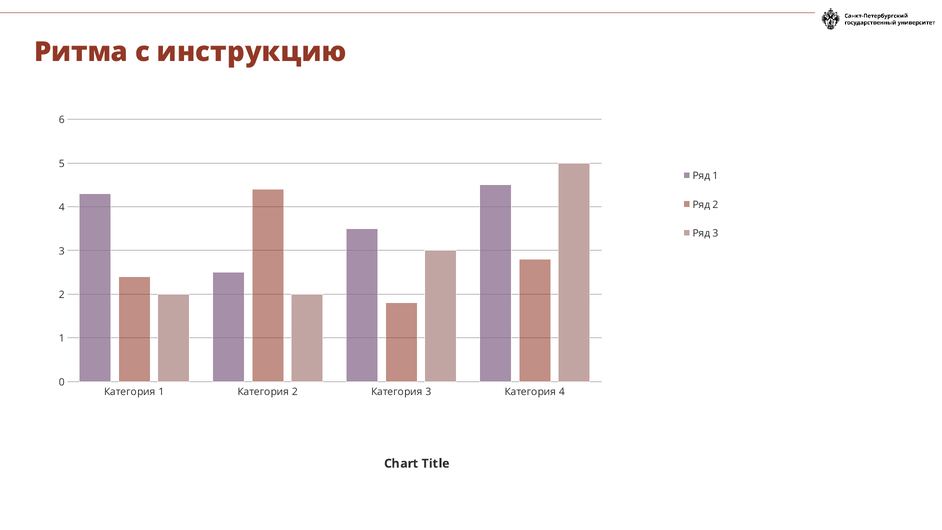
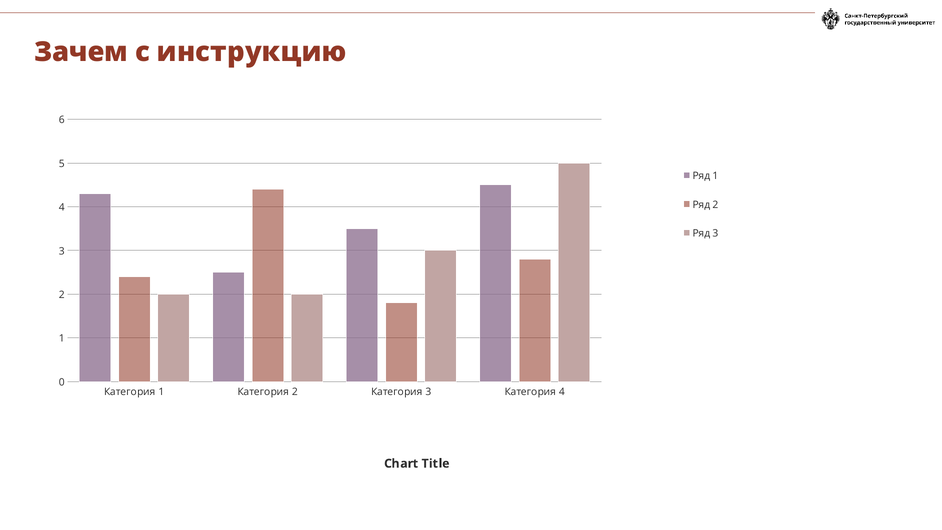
Ритма: Ритма -> Зачем (81, 52)
